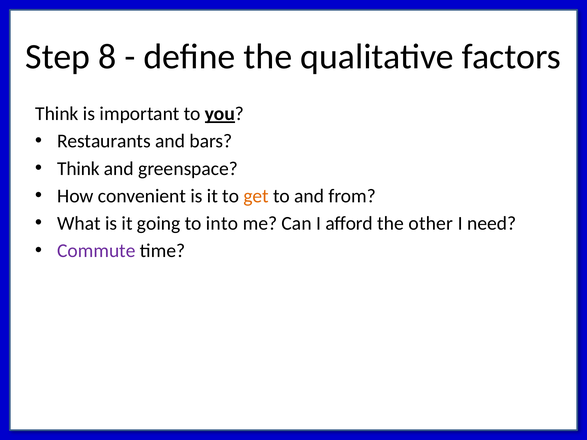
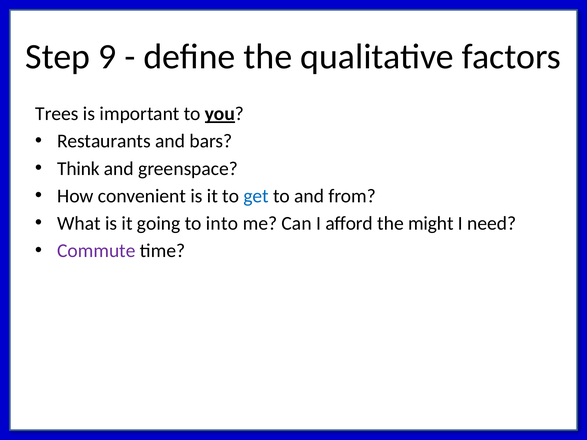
8: 8 -> 9 (107, 57)
Think: Think -> Trees (57, 114)
get colour: orange -> blue (256, 196)
other: other -> might (431, 223)
